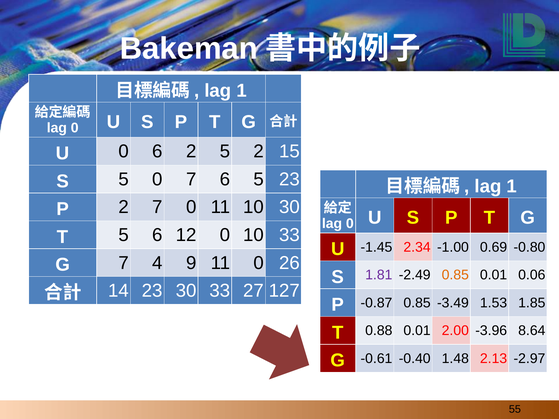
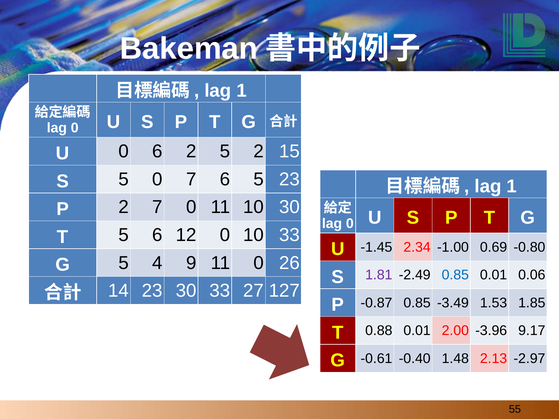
G 7: 7 -> 5 (124, 263)
0.85 colour: orange -> blue (455, 275)
8.64: 8.64 -> 9.17 (532, 331)
